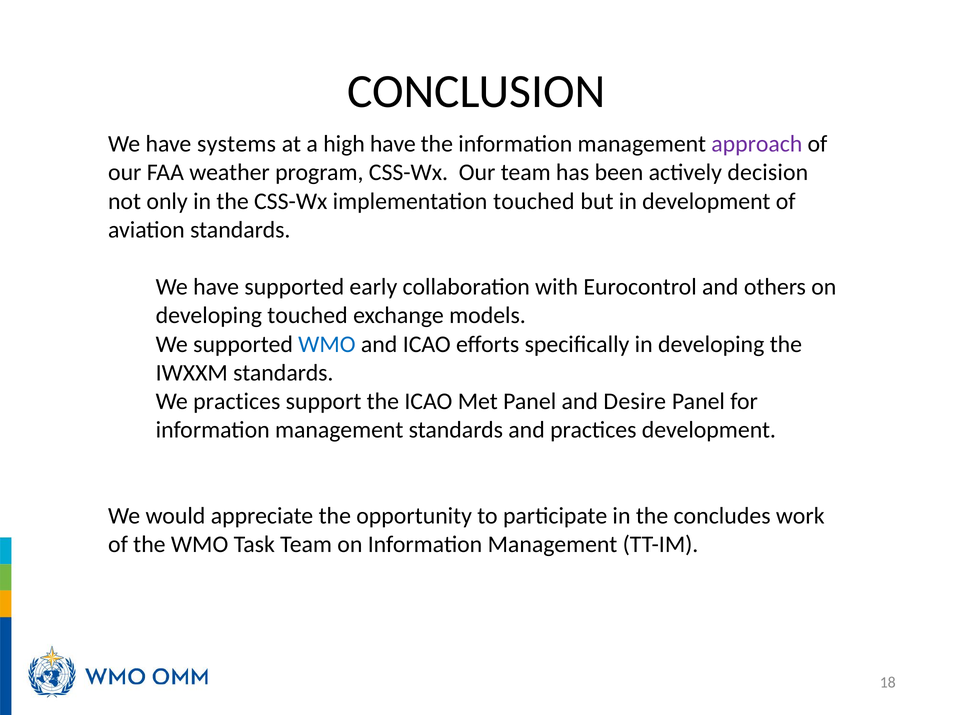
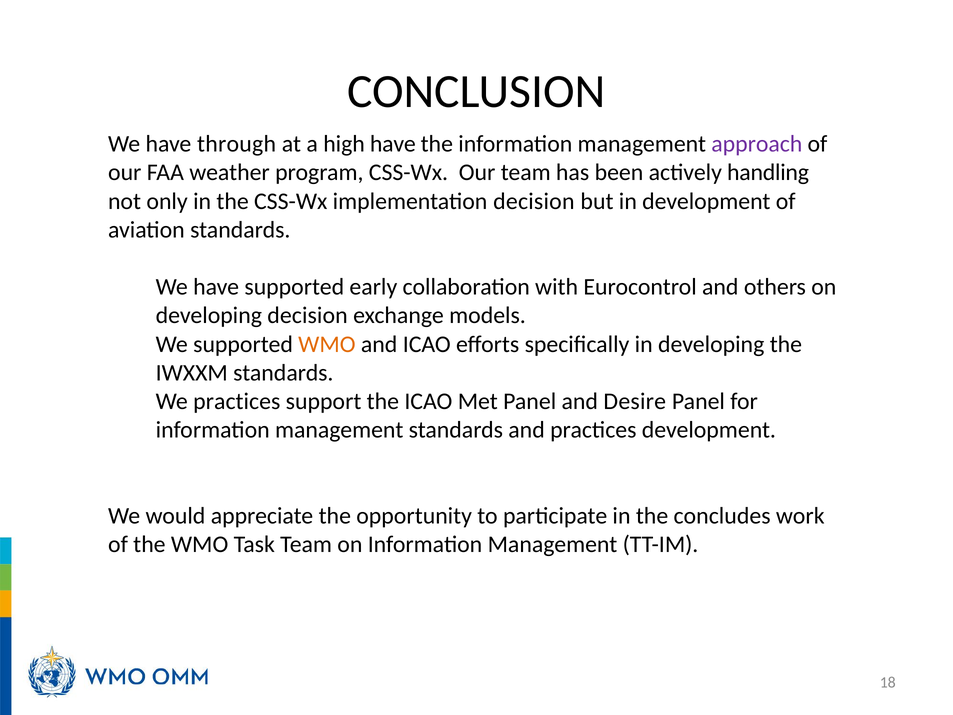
systems: systems -> through (237, 144)
decision: decision -> handling (768, 173)
implementation touched: touched -> decision (534, 201)
developing touched: touched -> decision (308, 316)
WMO colour: blue -> orange (327, 344)
